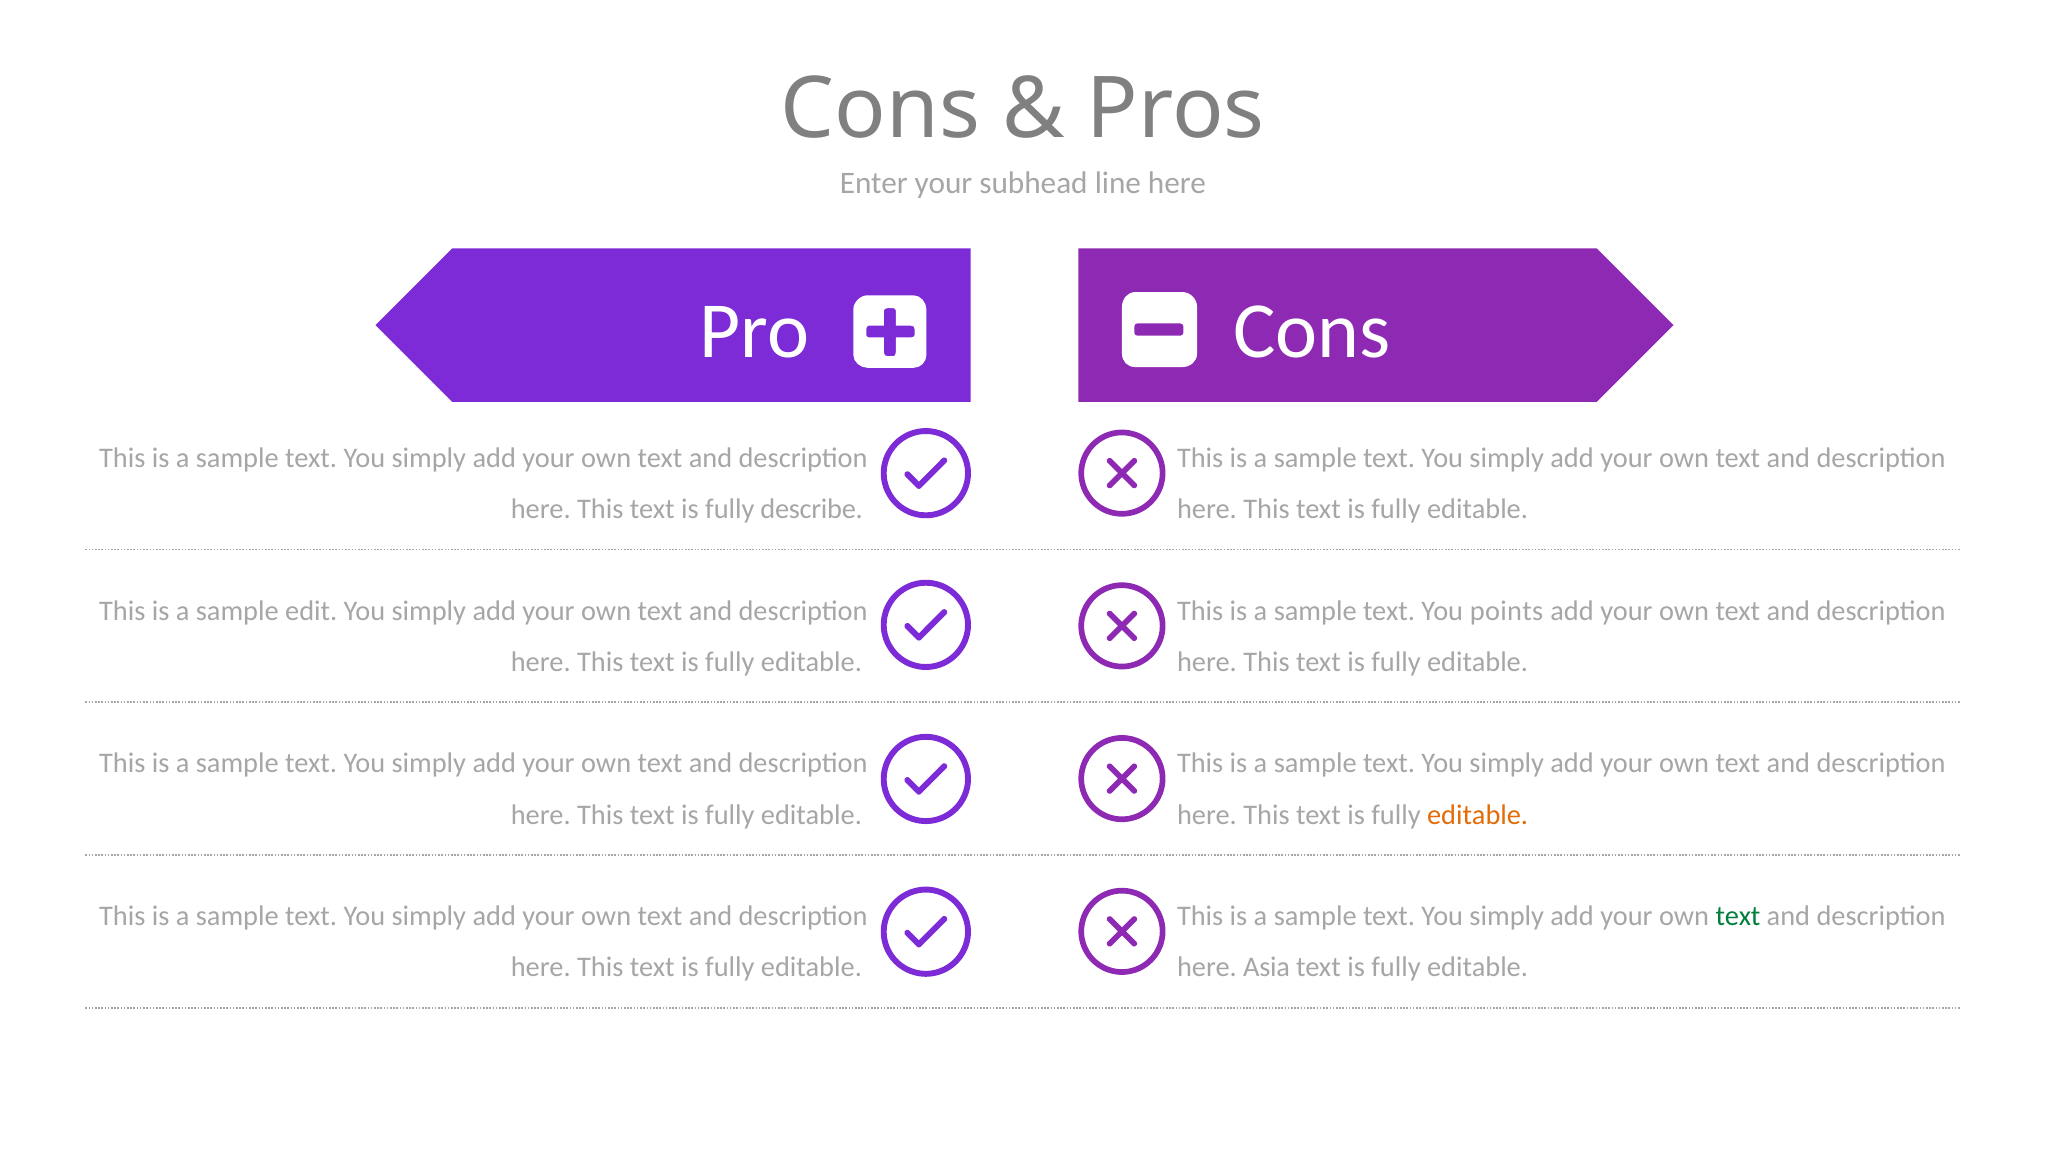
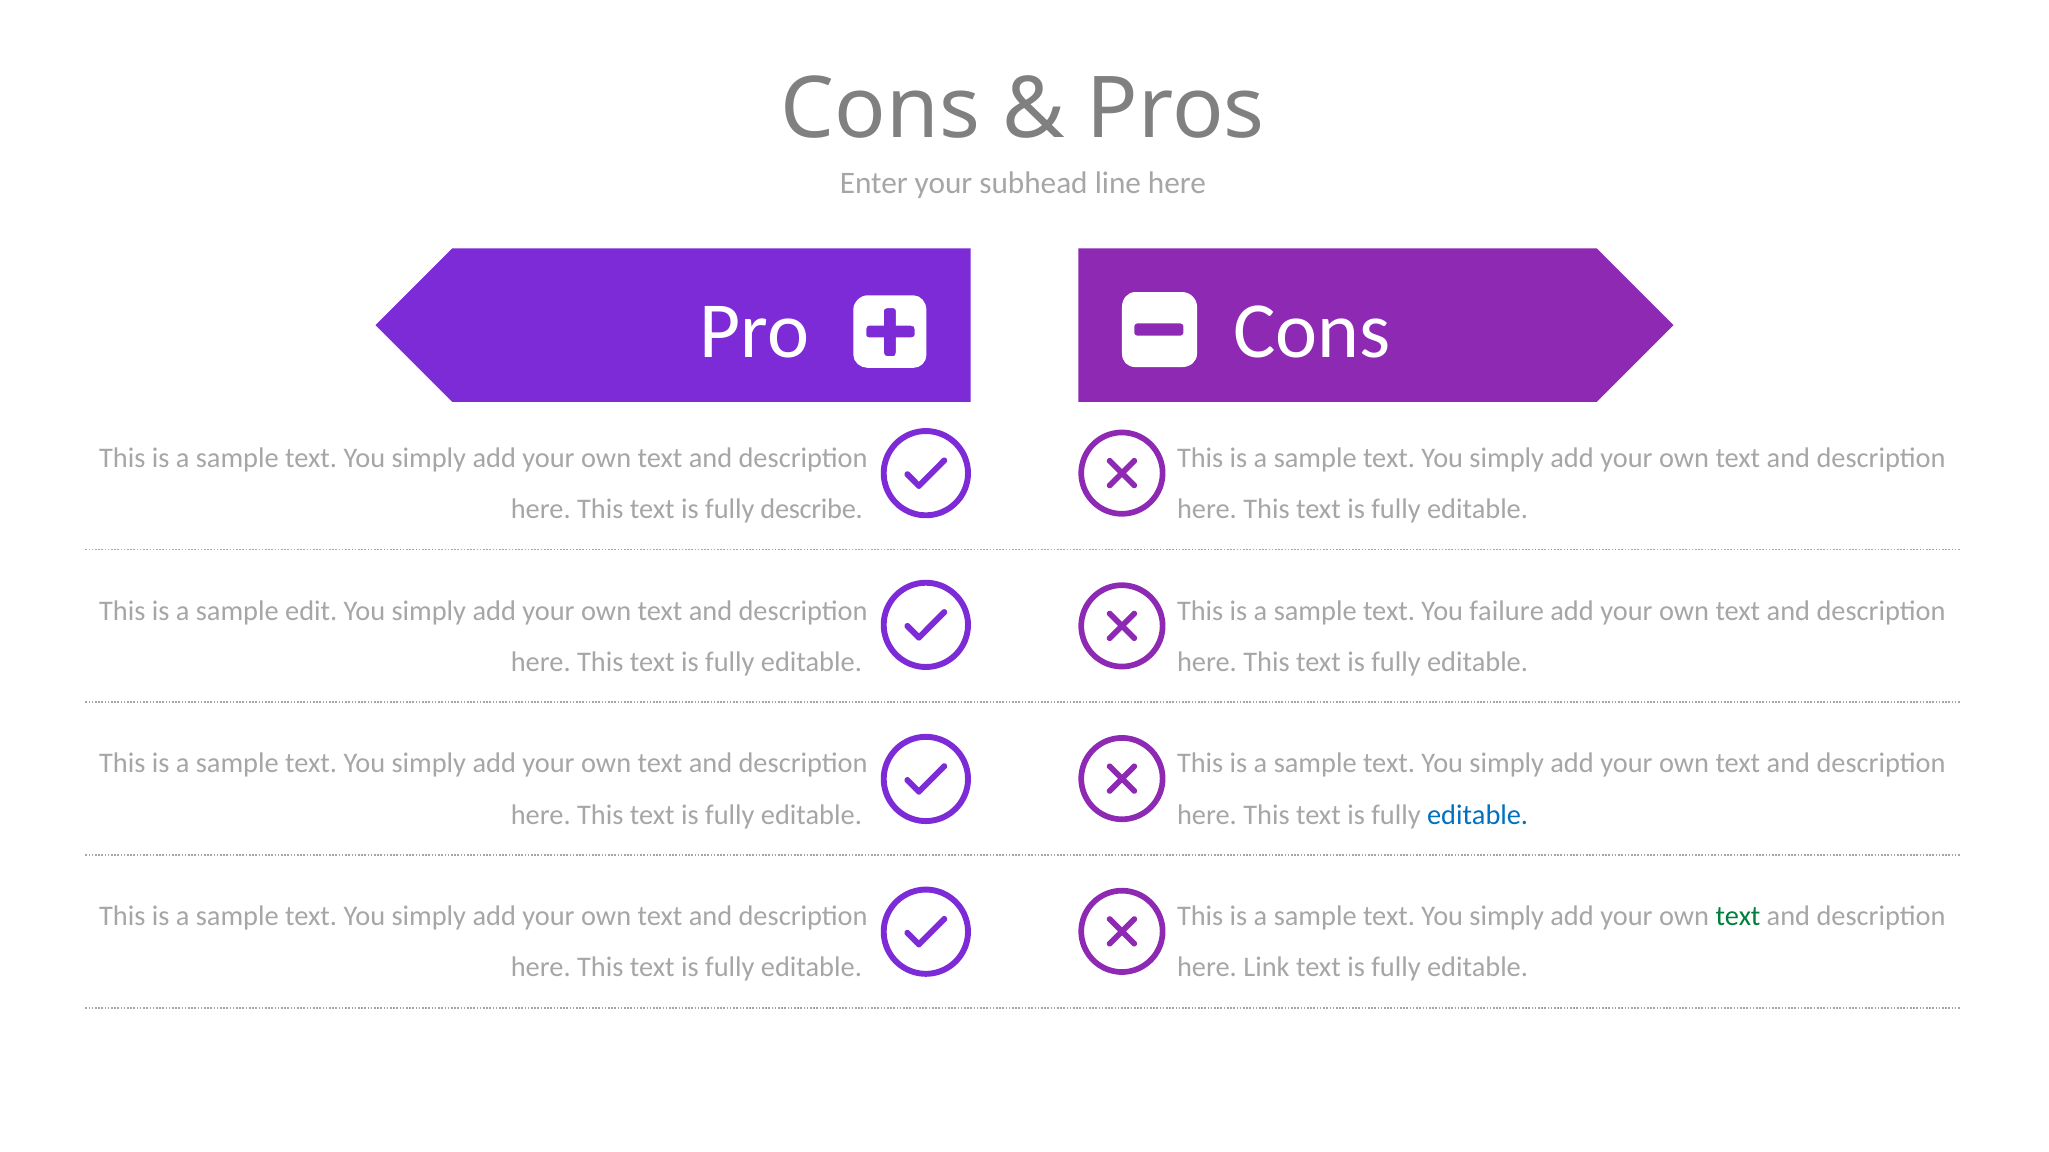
points: points -> failure (1507, 611)
editable colour: orange -> blue (1478, 815)
Asia: Asia -> Link (1266, 968)
